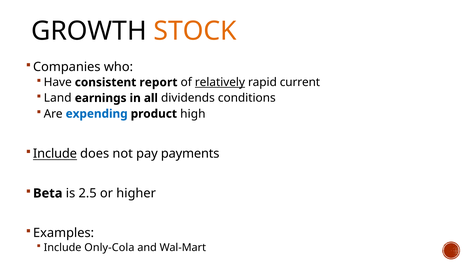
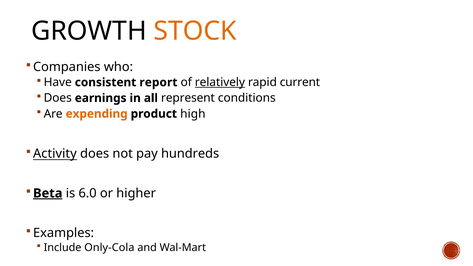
Land: Land -> Does (58, 98)
dividends: dividends -> represent (188, 98)
expending colour: blue -> orange (97, 114)
Include: Include -> Activity (55, 154)
payments: payments -> hundreds (190, 154)
Beta underline: none -> present (48, 193)
2.5: 2.5 -> 6.0 (88, 193)
